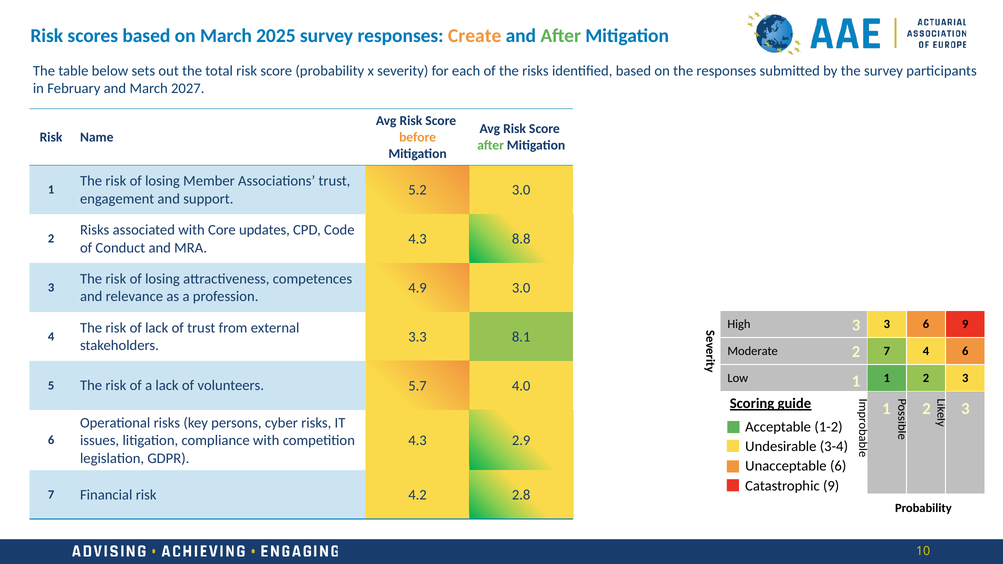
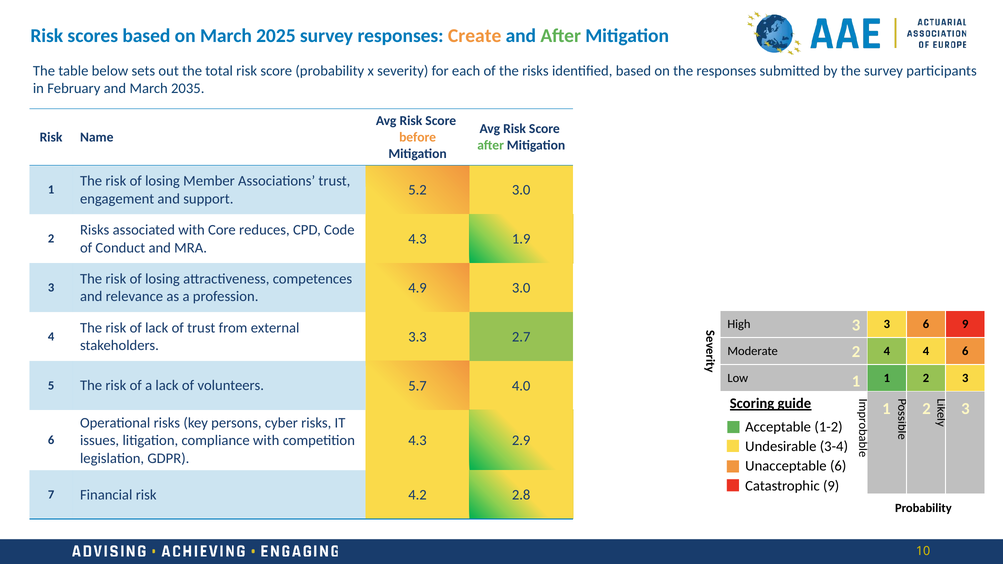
2027: 2027 -> 2035 (188, 89)
updates: updates -> reduces (264, 230)
8.8: 8.8 -> 1.9 (521, 239)
8.1: 8.1 -> 2.7 (521, 337)
Moderate 7: 7 -> 4 (887, 351)
